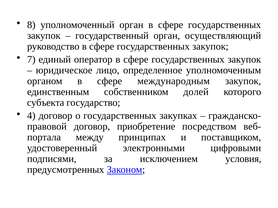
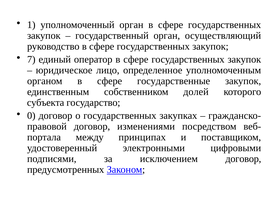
8: 8 -> 1 (31, 25)
международным: международным -> государственные (174, 81)
4: 4 -> 0 (31, 116)
приобретение: приобретение -> изменениями (146, 127)
исключением условия: условия -> договор (243, 159)
